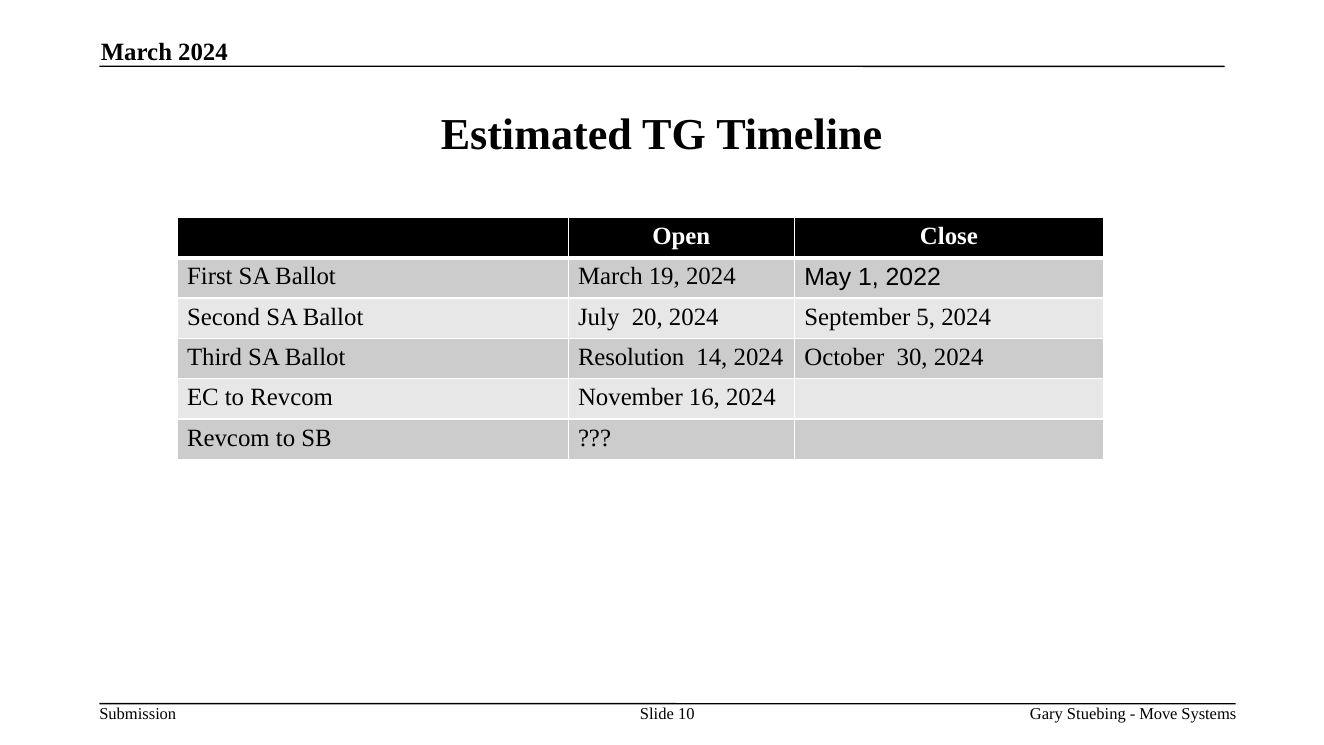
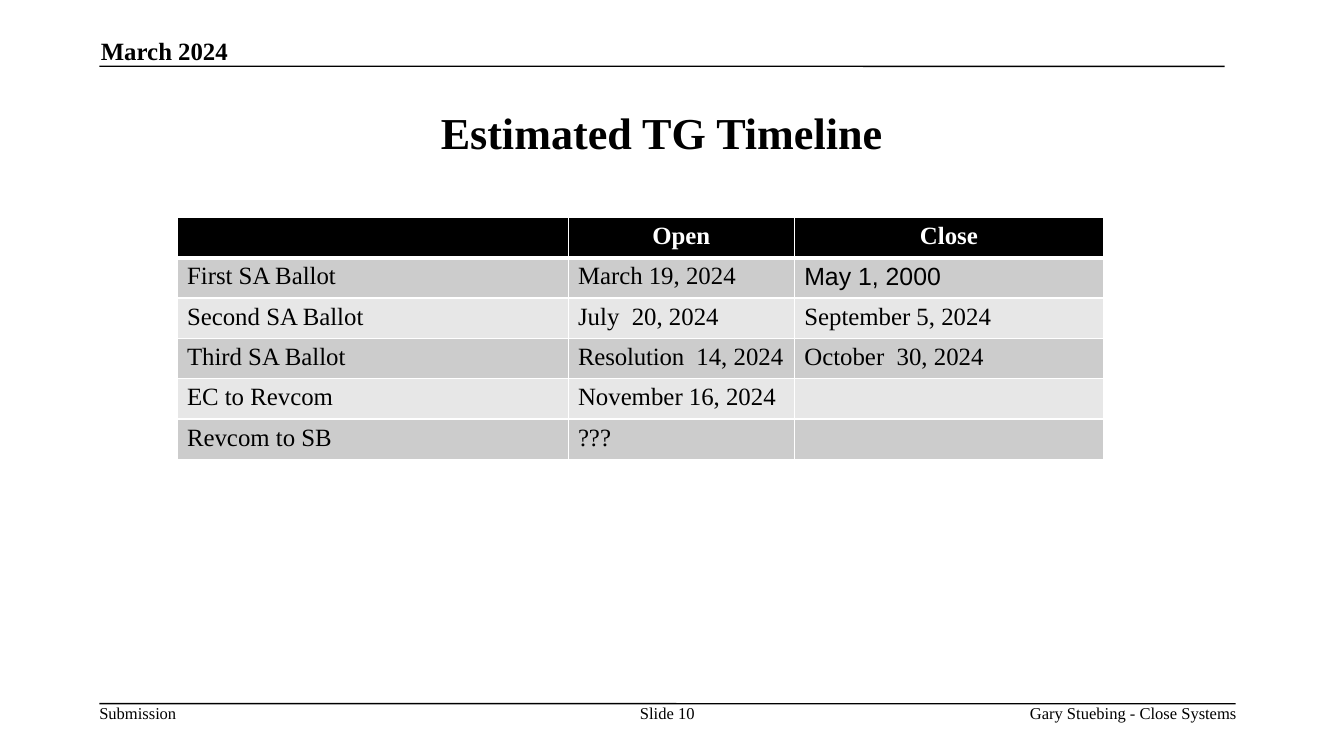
2022: 2022 -> 2000 (913, 277)
Move: Move -> Close (1158, 714)
